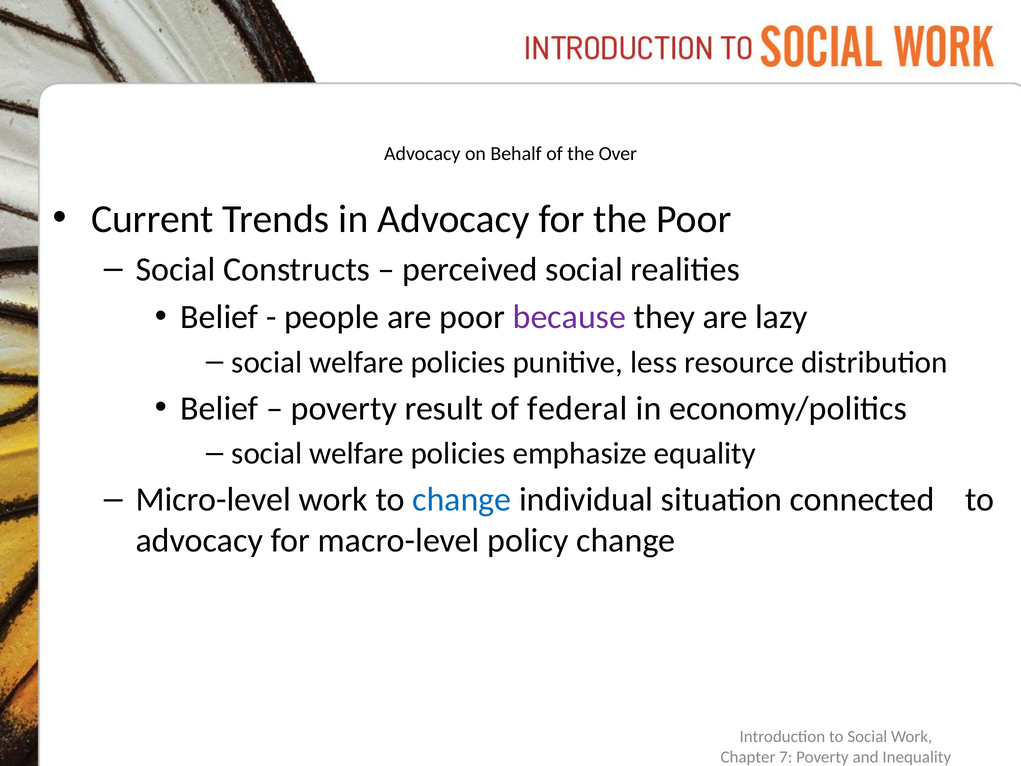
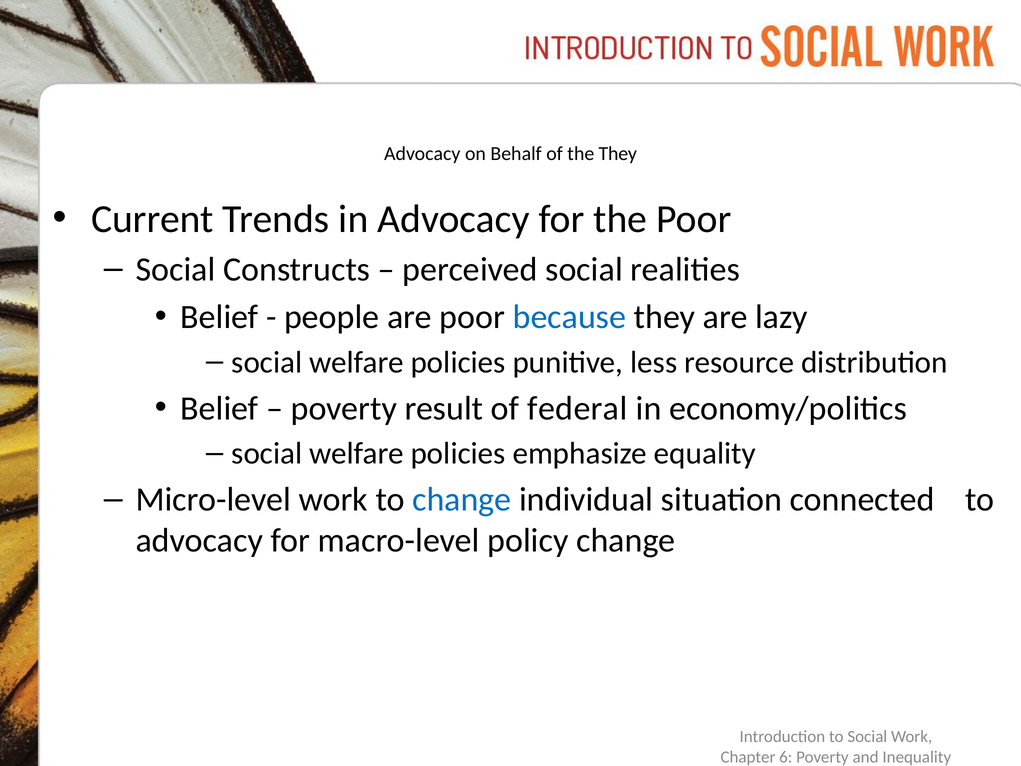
the Over: Over -> They (618, 154)
because colour: purple -> blue (569, 317)
7: 7 -> 6 (786, 757)
